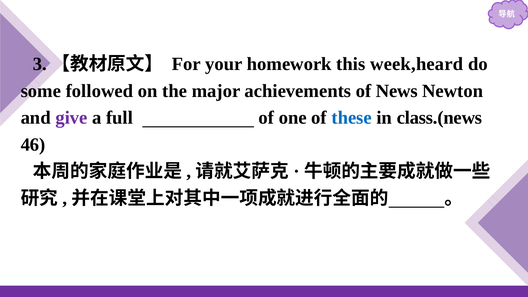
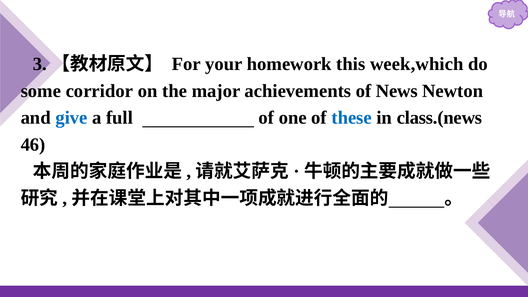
week,heard: week,heard -> week,which (417, 64)
followed: followed -> corridor (99, 91)
give colour: purple -> blue (71, 118)
